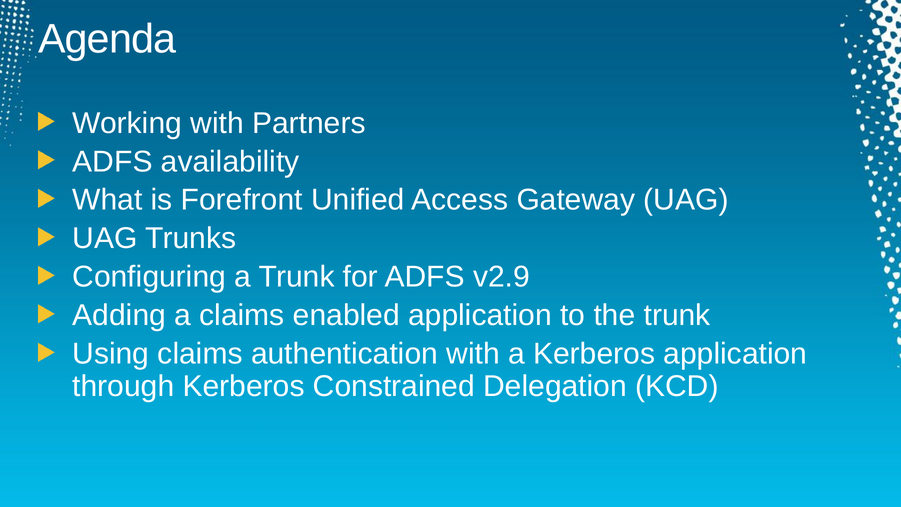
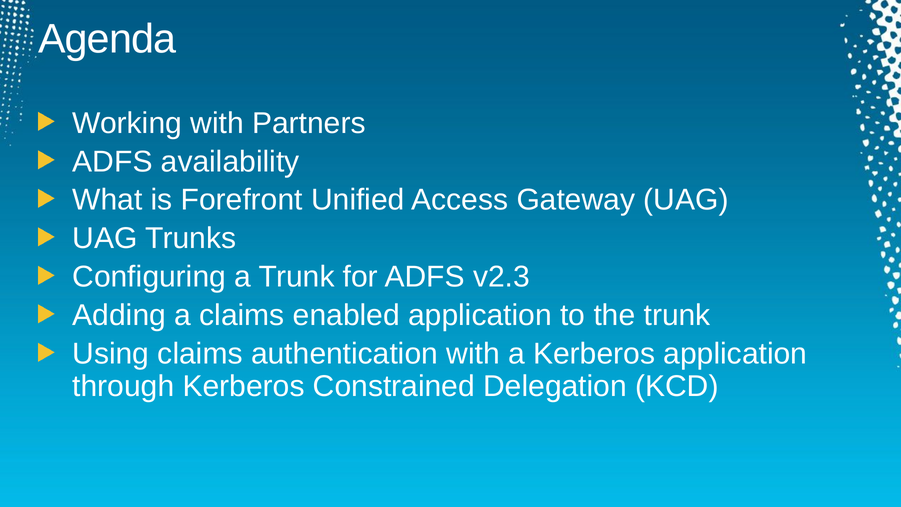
v2.9: v2.9 -> v2.3 (502, 277)
